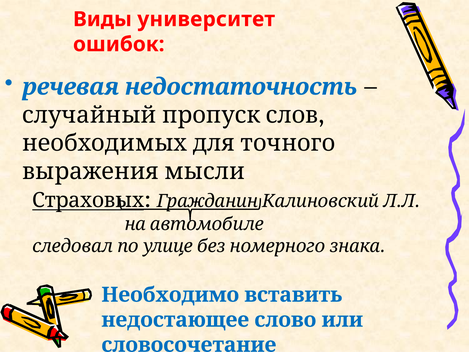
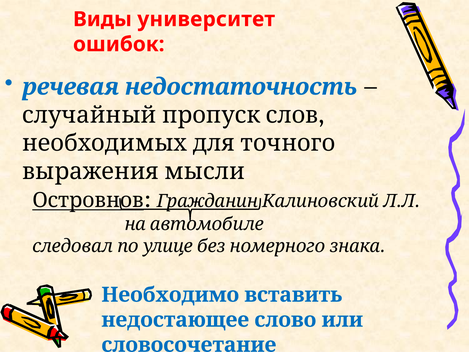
Страховых: Страховых -> Островнов (88, 200)
